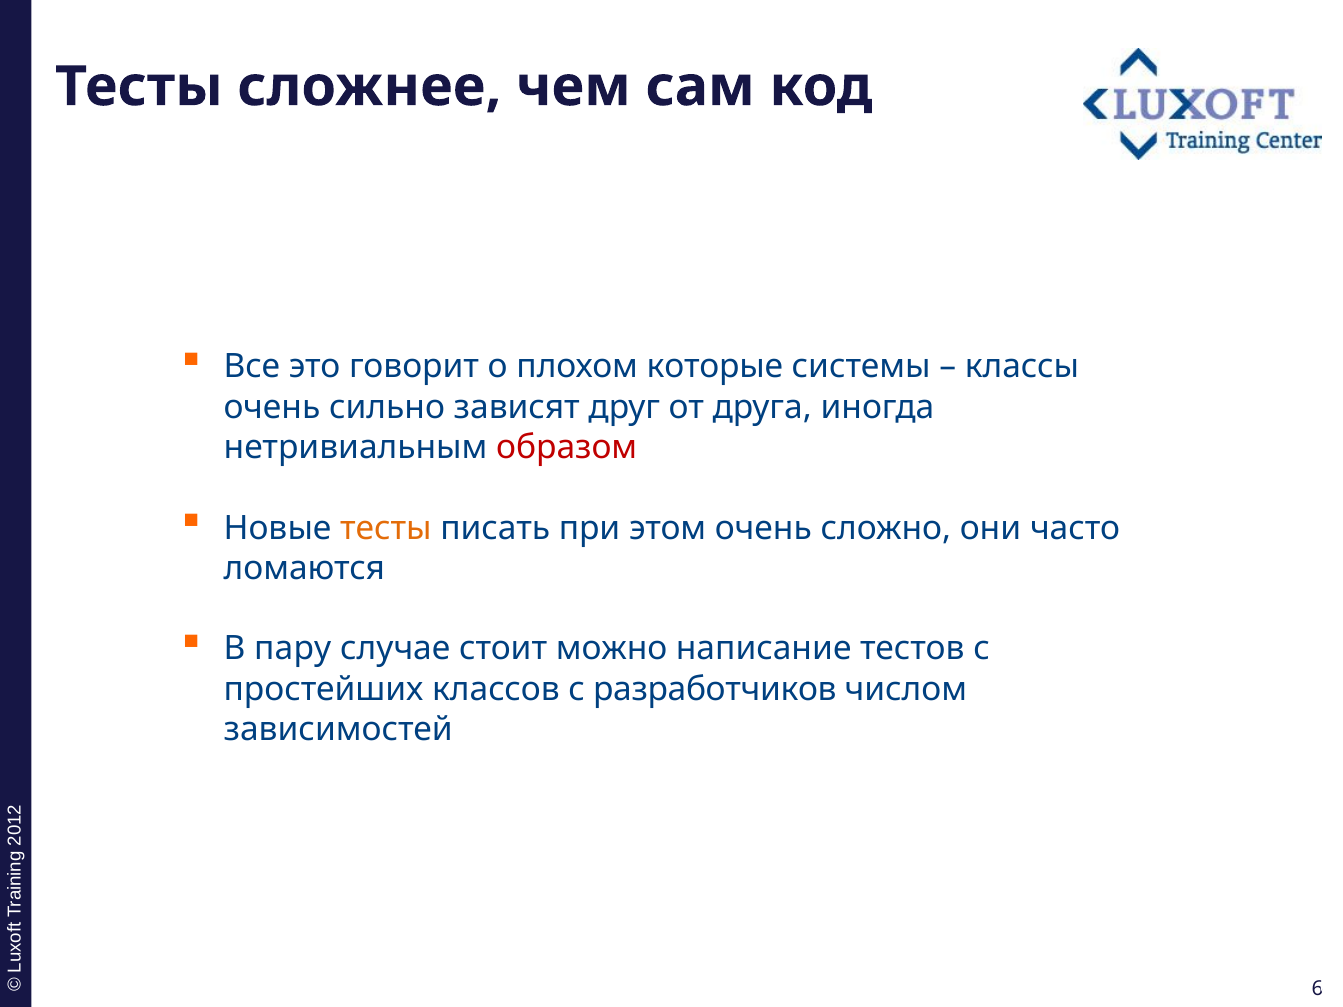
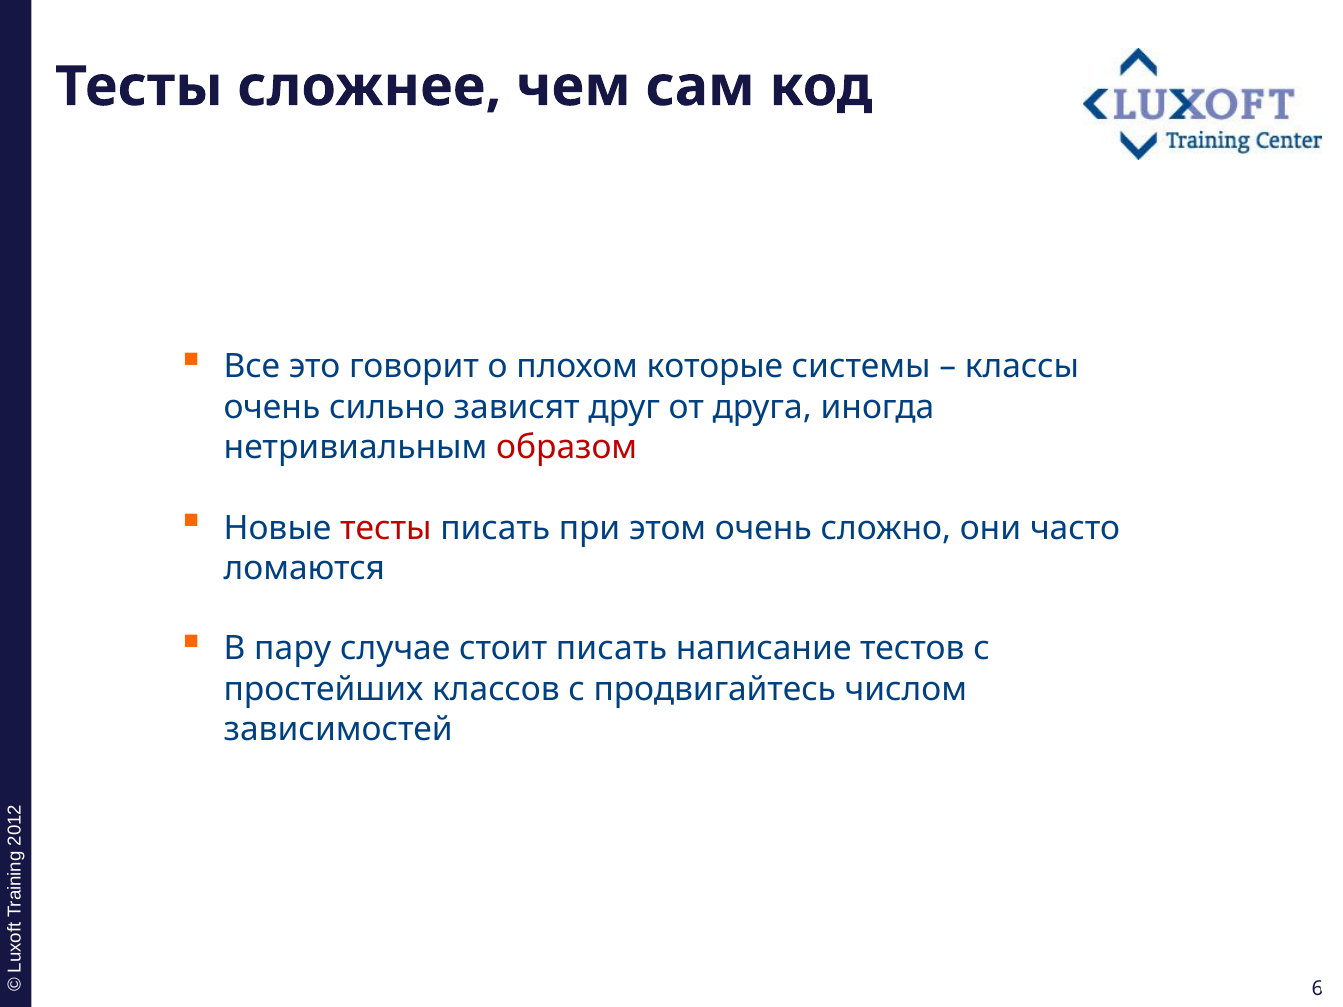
тесты colour: orange -> red (386, 528)
стоит можно: можно -> писать (611, 649)
разработчиков: разработчиков -> продвигайтесь (715, 689)
